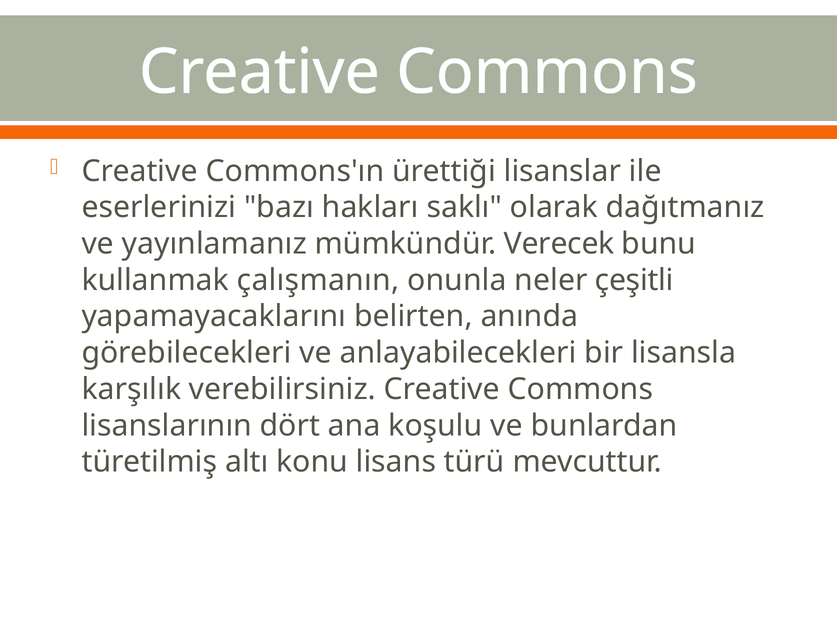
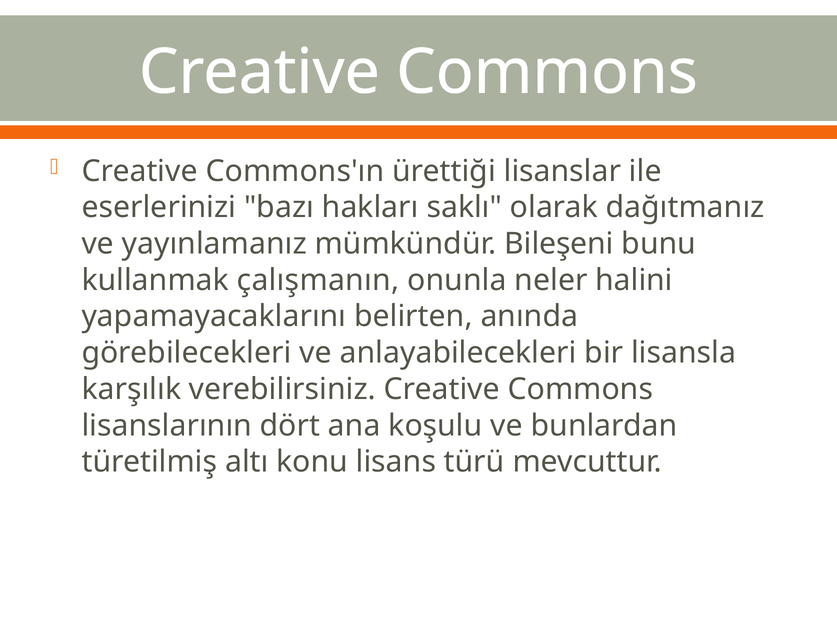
Verecek: Verecek -> Bileşeni (559, 244)
çeşitli: çeşitli -> halini (634, 280)
